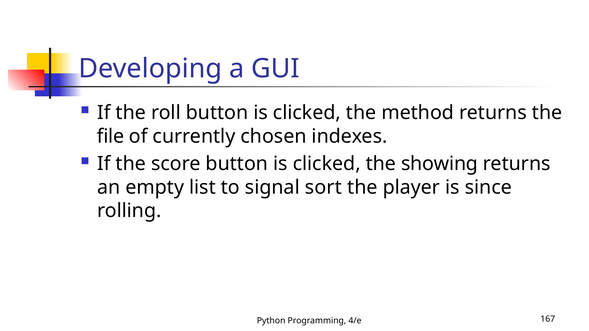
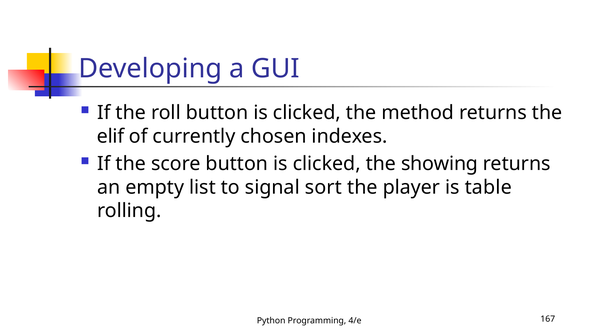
file: file -> elif (111, 136)
since: since -> table (488, 187)
